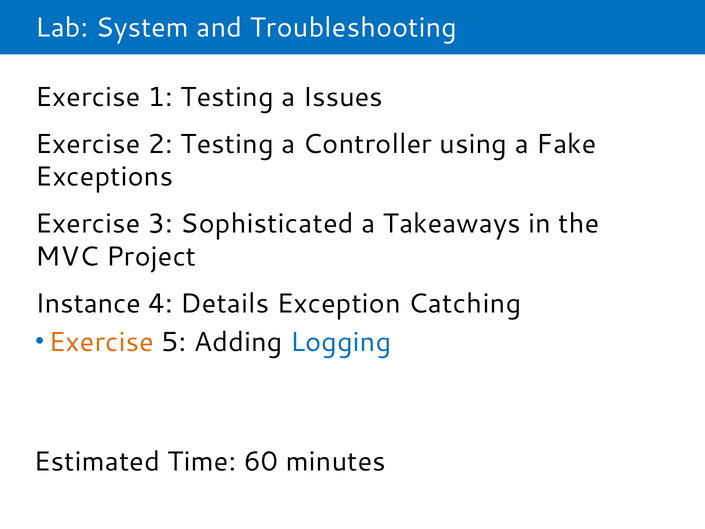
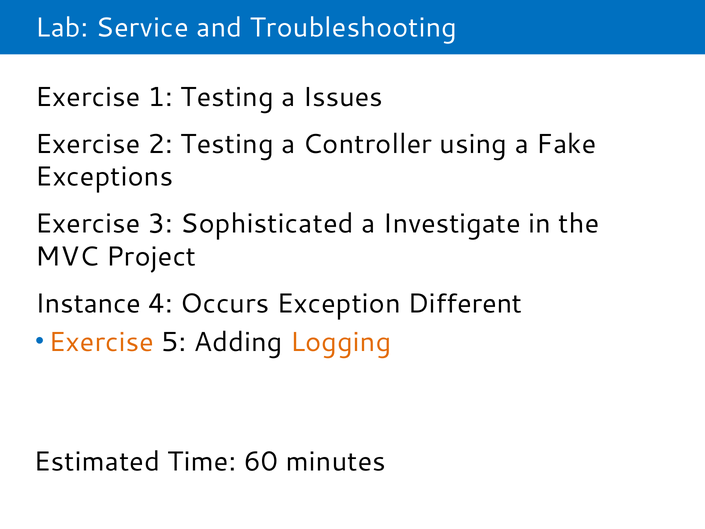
System: System -> Service (142, 28)
Takeaways: Takeaways -> Investigate (452, 224)
Details: Details -> Occurs (225, 303)
Catching: Catching -> Different (465, 303)
Logging colour: blue -> orange (341, 342)
